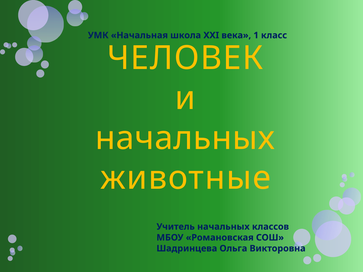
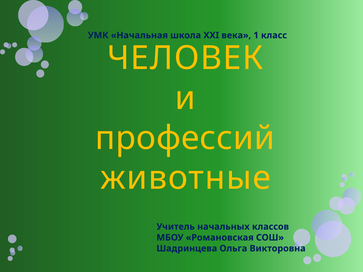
начальных: начальных -> профессий (185, 138)
